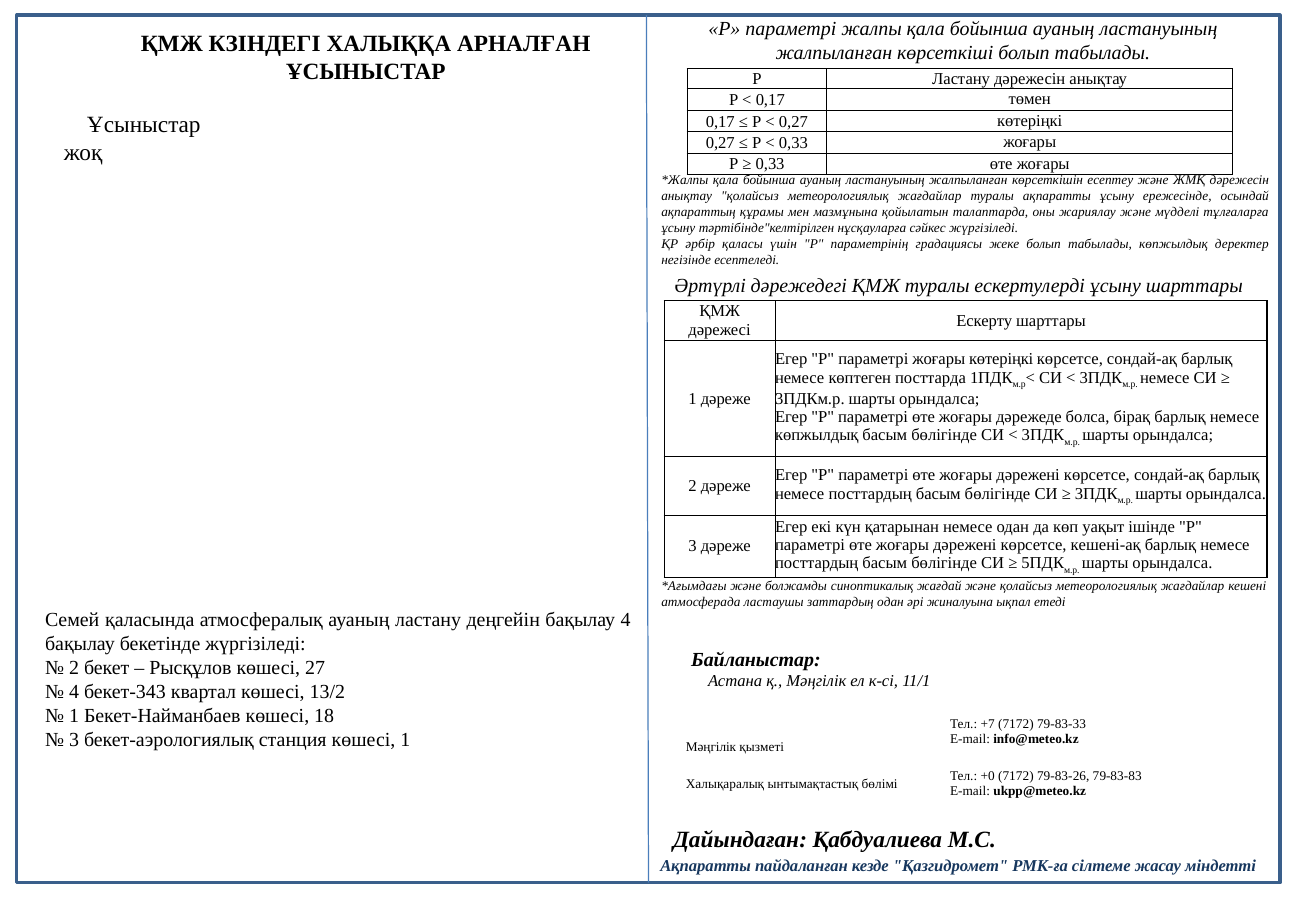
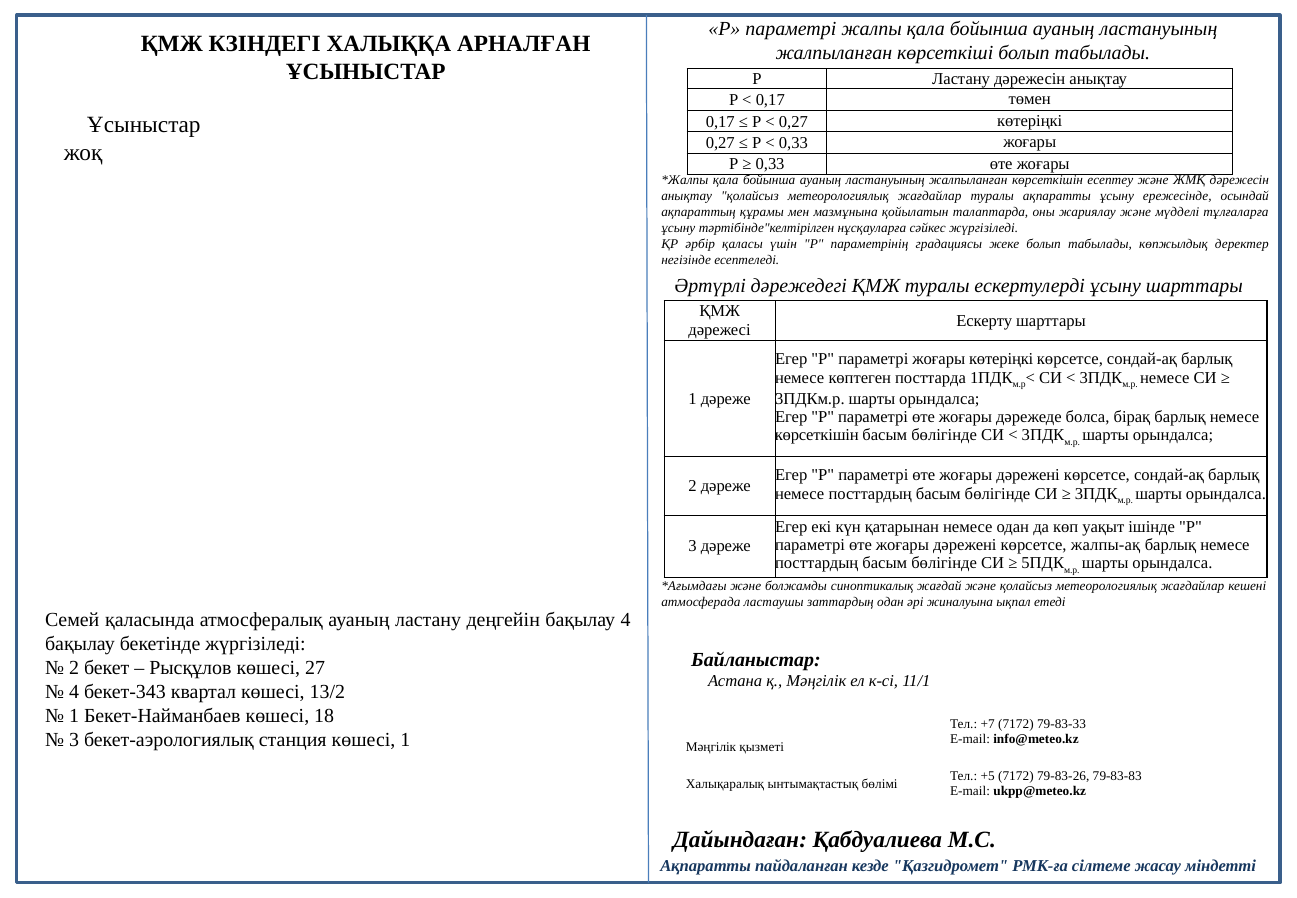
көпжылдық: көпжылдық -> көрсеткішін (817, 435)
кешені-ақ: кешені-ақ -> жалпы-ақ (1106, 545)
+0: +0 -> +5 (988, 776)
